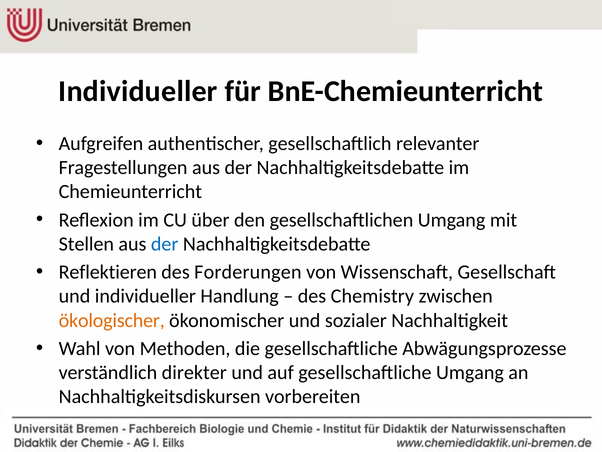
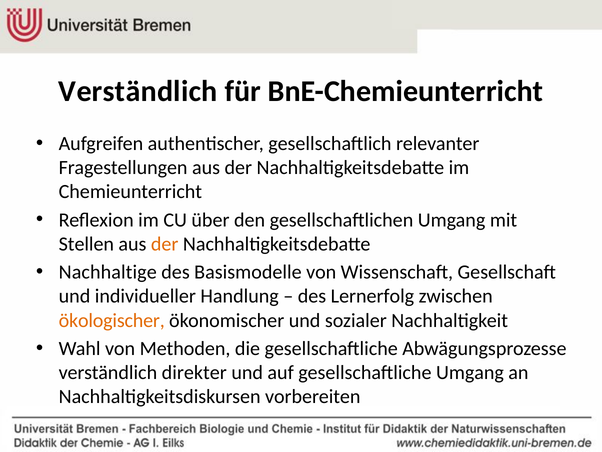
Individueller: Individueller -> Verständlich (138, 91)
der colour: blue -> orange (165, 244)
Reflektieren: Reflektieren -> Nachhaltige (108, 272)
Forderungen: Forderungen -> Basismodelle (248, 272)
Chemistry: Chemistry -> Lernerfolg (372, 296)
